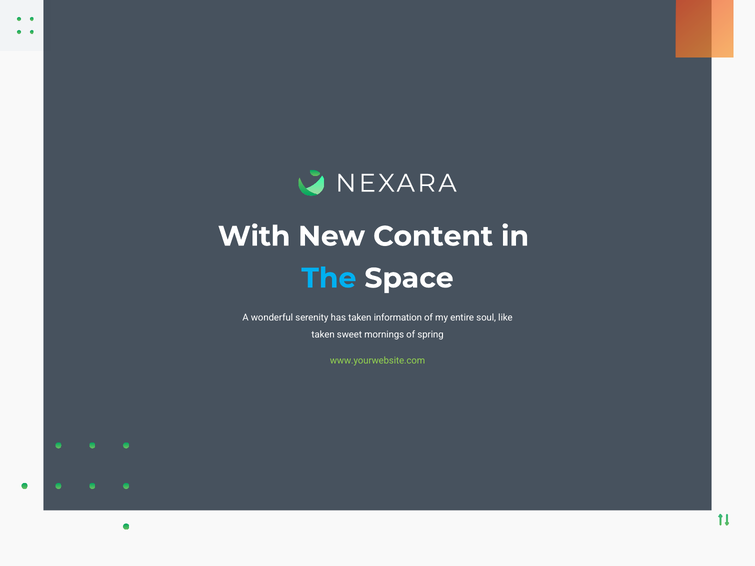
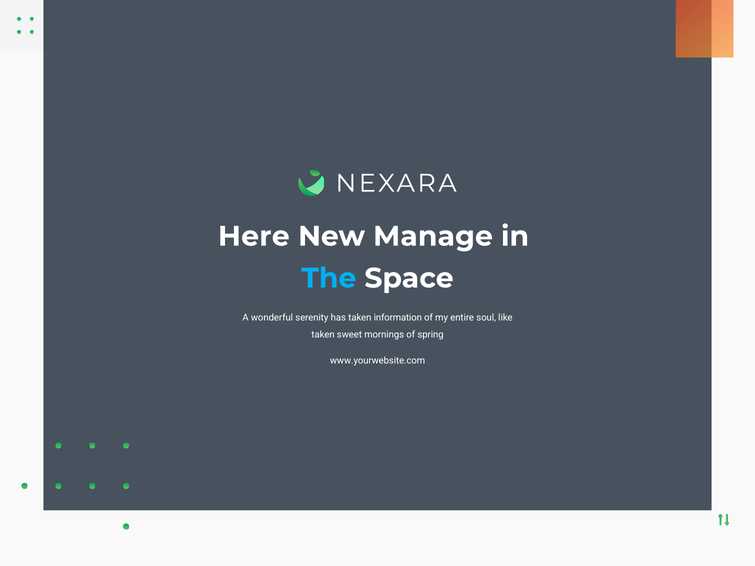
With: With -> Here (254, 236)
Content: Content -> Manage (433, 236)
www.yourwebsite.com colour: light green -> white (378, 361)
